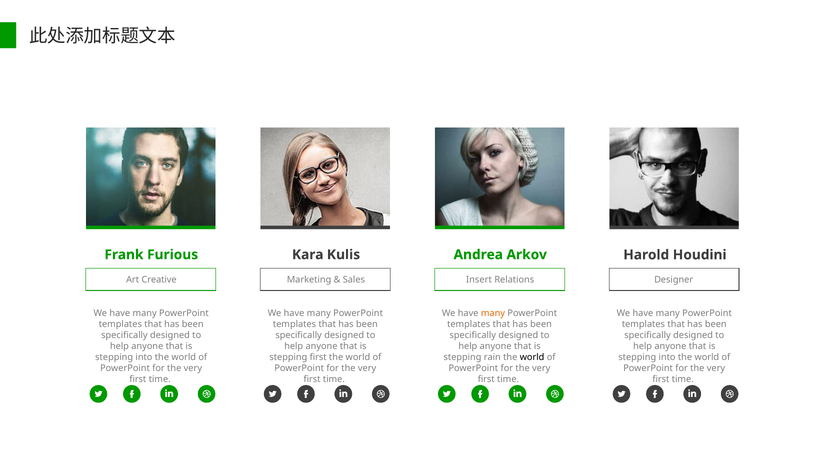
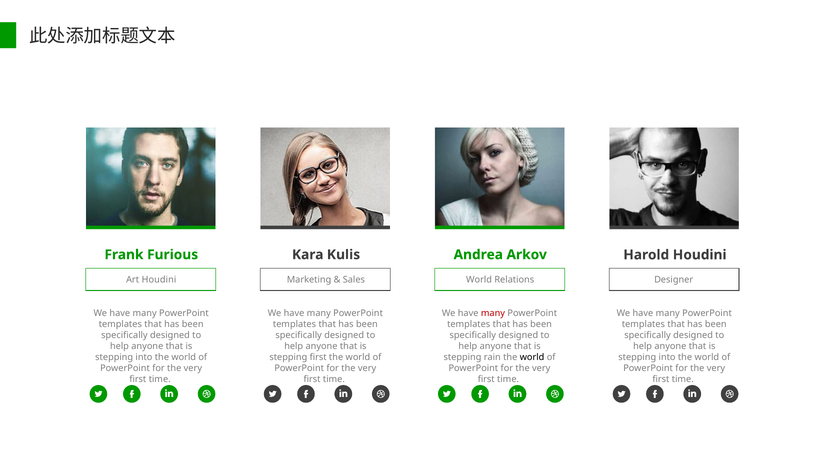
Art Creative: Creative -> Houdini (159, 280)
Insert: Insert -> World (479, 280)
many colour: orange -> red (493, 313)
